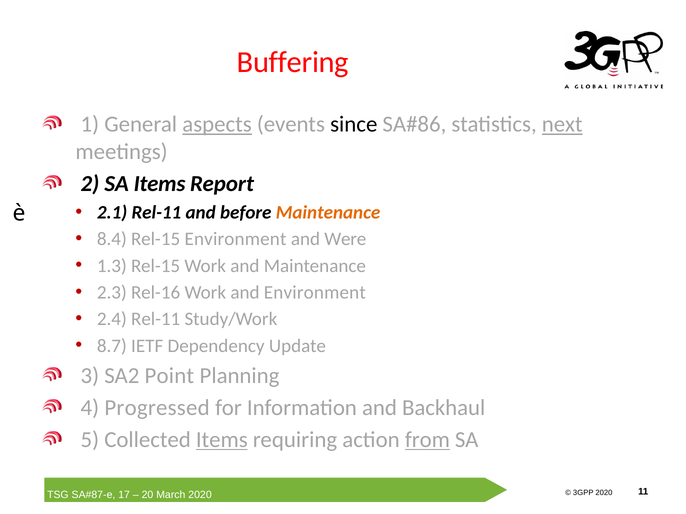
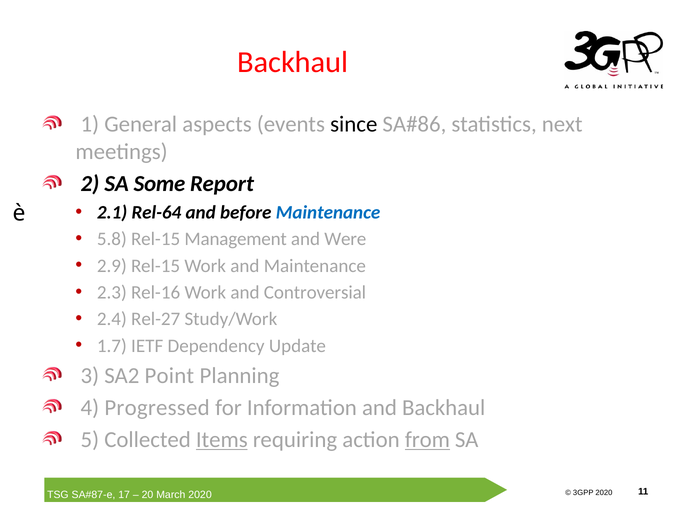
Buffering: Buffering -> Backhaul (293, 62)
aspects underline: present -> none (217, 125)
next underline: present -> none (562, 125)
SA Items: Items -> Some (160, 184)
2.1 Rel-11: Rel-11 -> Rel-64 (156, 213)
Maintenance colour: orange -> blue (328, 213)
8.4: 8.4 -> 5.8 (112, 239)
Rel-15 Environment: Environment -> Management (236, 239)
1.3: 1.3 -> 2.9 (112, 266)
and Environment: Environment -> Controversial (315, 293)
2.4 Rel-11: Rel-11 -> Rel-27 (156, 319)
8.7: 8.7 -> 1.7 (112, 346)
